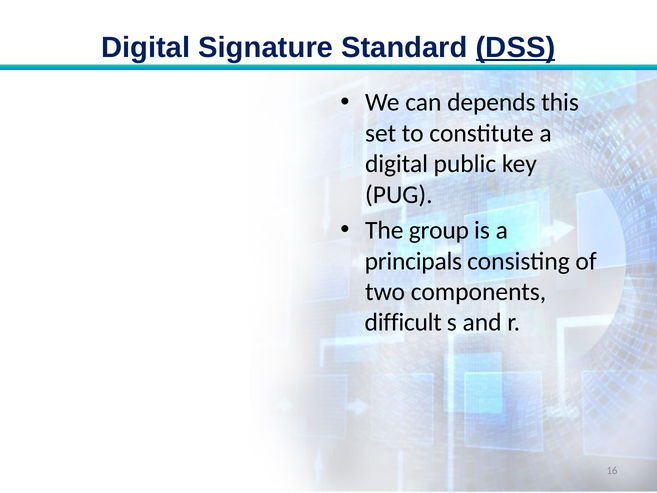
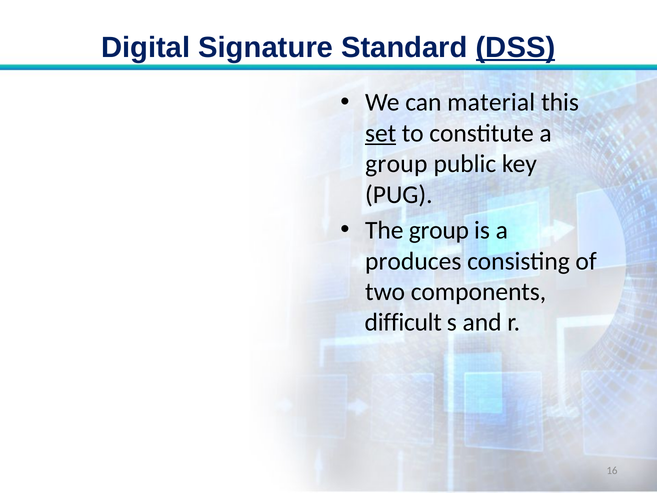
depends: depends -> material (491, 102)
set underline: none -> present (381, 133)
digital: digital -> group (396, 164)
principals: principals -> produces (413, 261)
